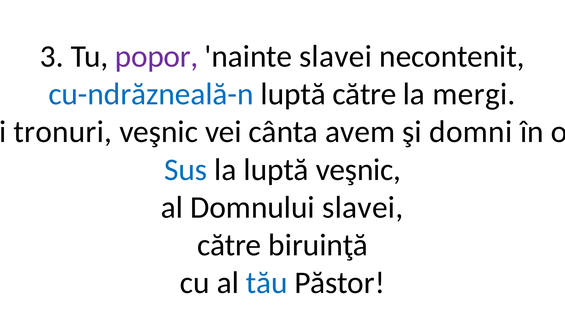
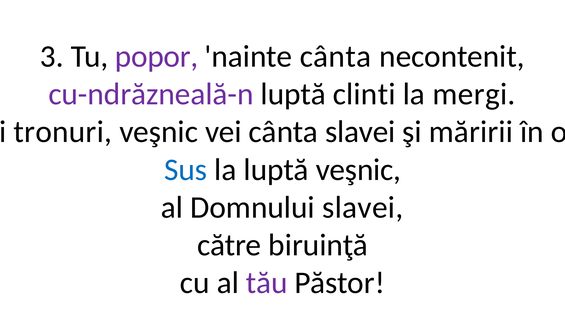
nainte slavei: slavei -> cânta (336, 57)
cu-ndrăzneală-n colour: blue -> purple (151, 94)
luptă către: către -> clinti (364, 94)
cânta avem: avem -> slavei (360, 132)
domni: domni -> măririi (471, 132)
tău colour: blue -> purple (267, 283)
